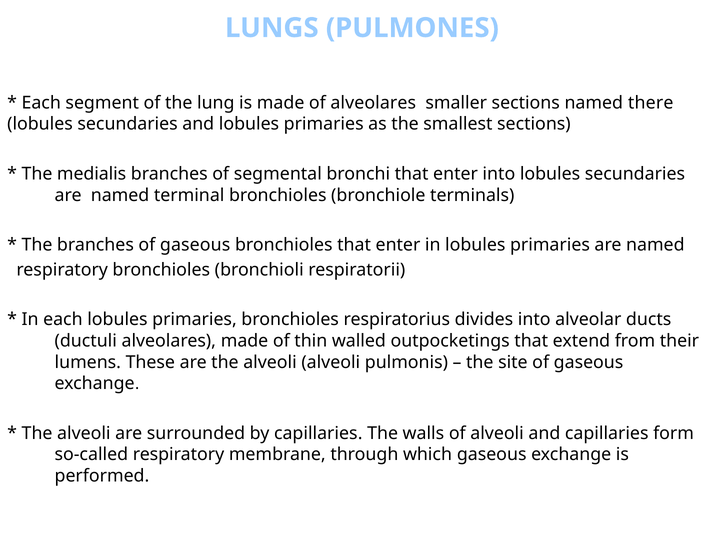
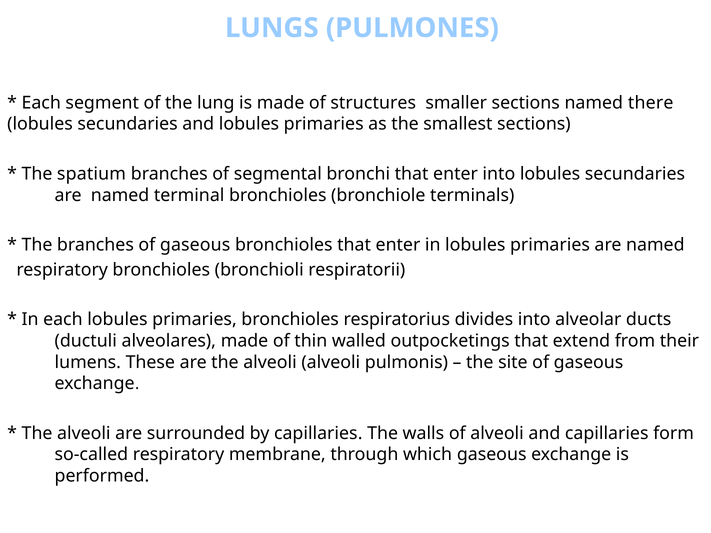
of alveolares: alveolares -> structures (373, 103)
medialis: medialis -> spatium (91, 174)
